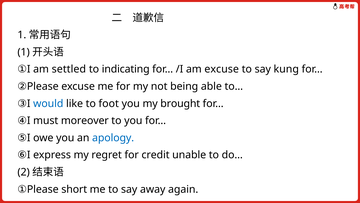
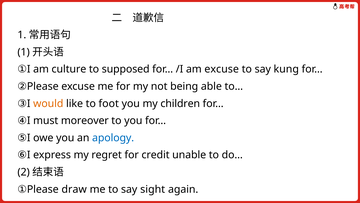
settled: settled -> culture (69, 69)
indicating: indicating -> supposed (126, 69)
would colour: blue -> orange (48, 103)
brought: brought -> children (180, 103)
short: short -> draw (74, 189)
away: away -> sight (153, 189)
